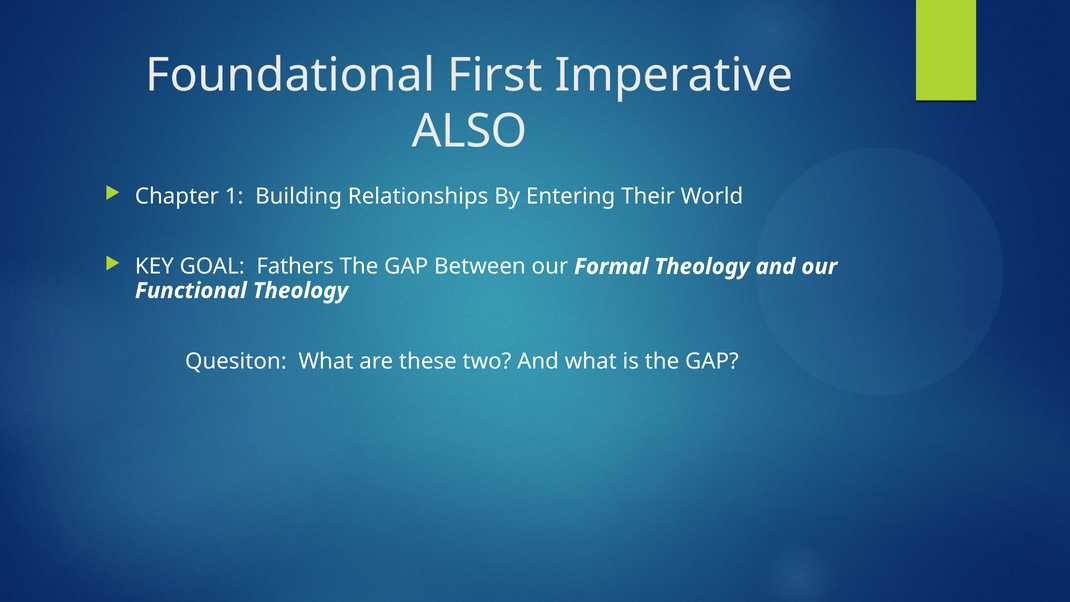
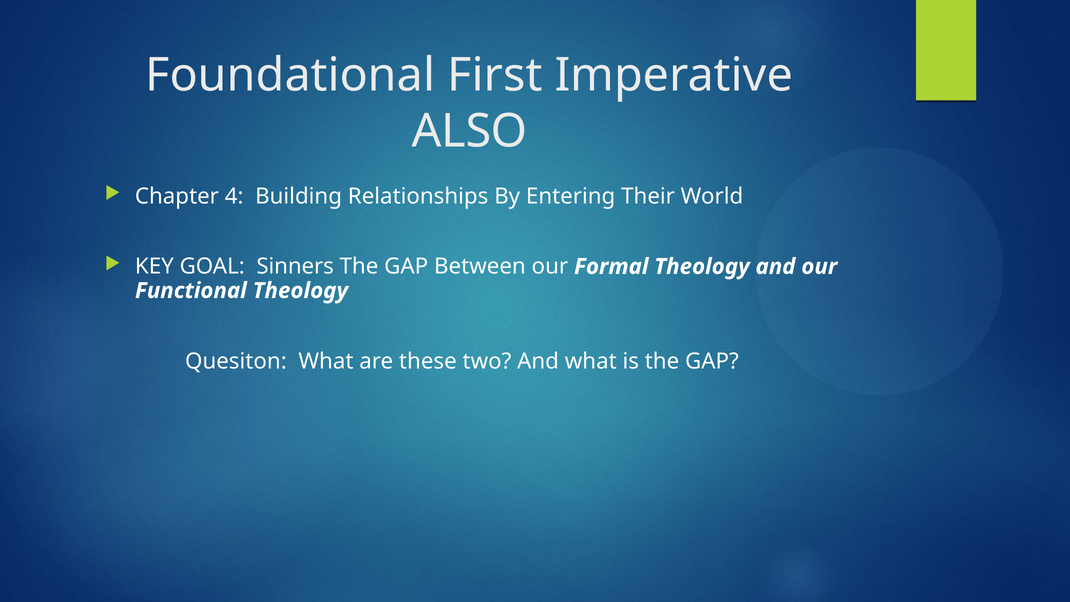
1: 1 -> 4 (234, 196)
Fathers: Fathers -> Sinners (295, 267)
